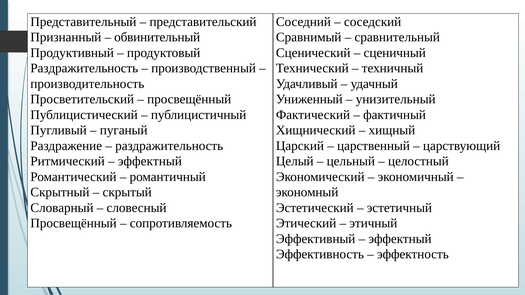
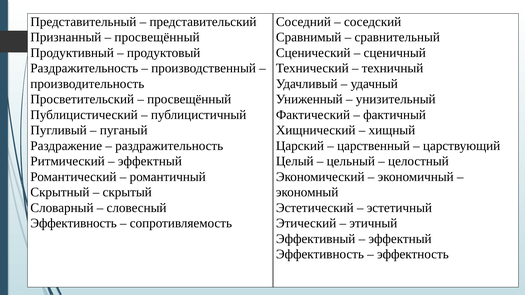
обвинительный: обвинительный -> просвещённый (157, 37)
Просвещённый: Просвещённый -> Эффективность (74, 224)
